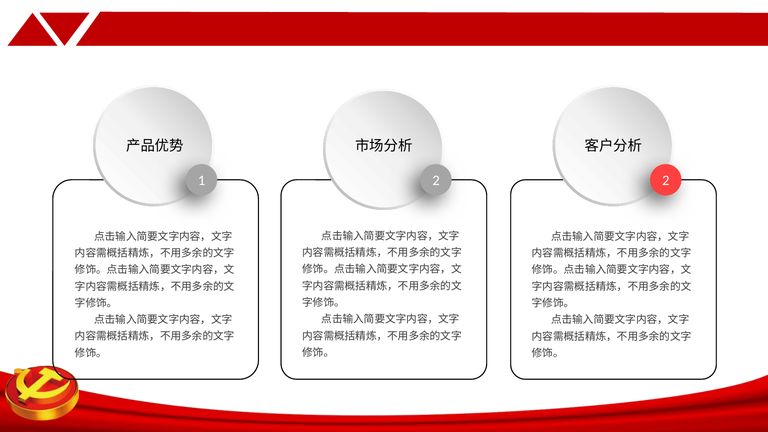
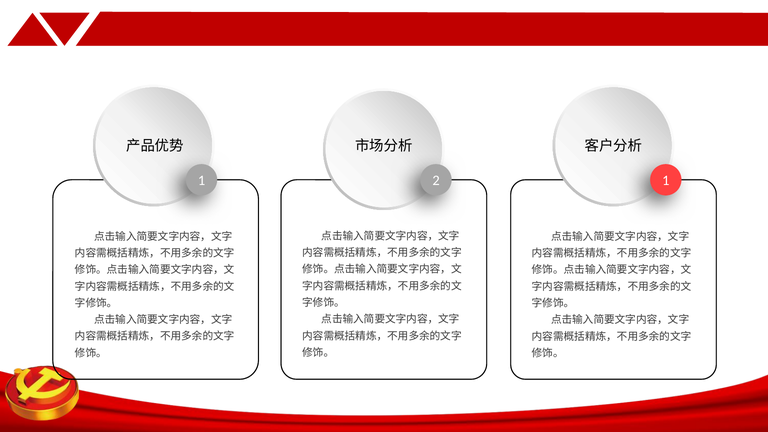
2 2: 2 -> 1 (666, 181)
